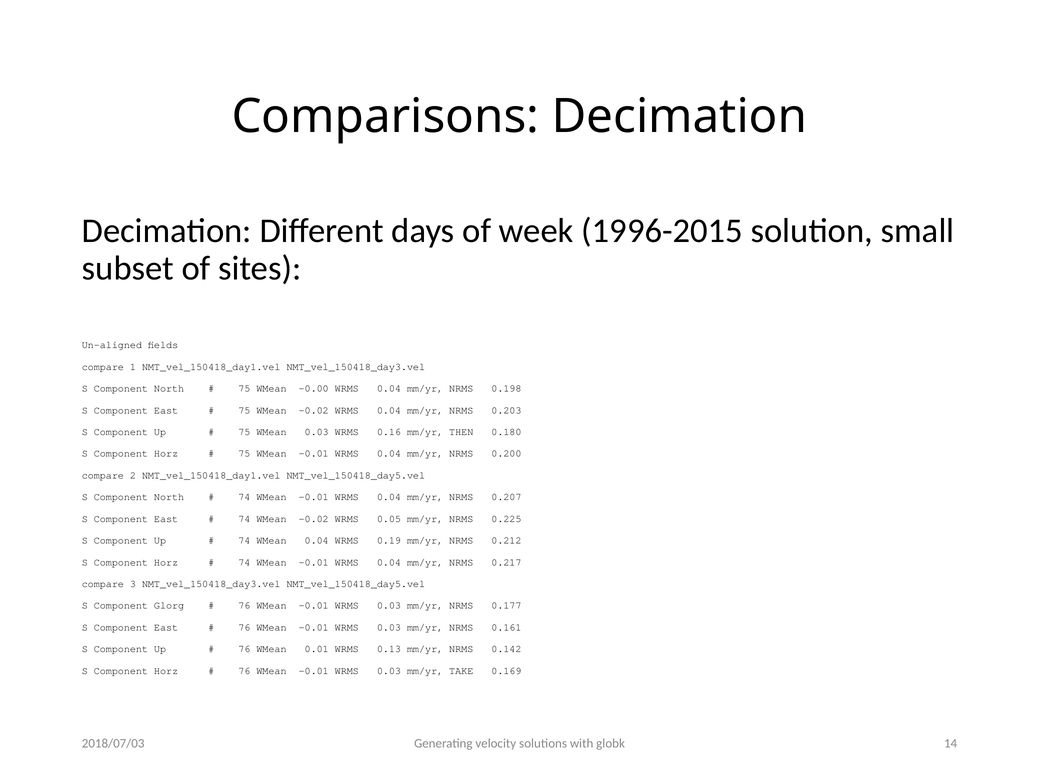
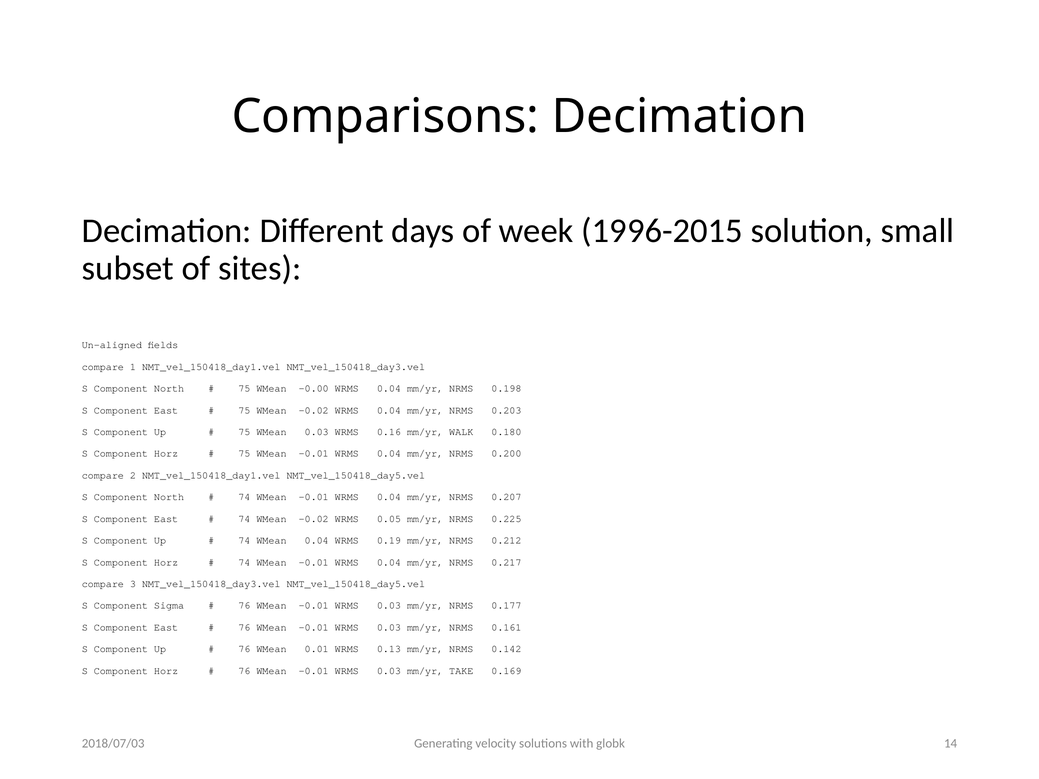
THEN: THEN -> WALK (461, 432)
Glorg: Glorg -> Sigma (169, 606)
